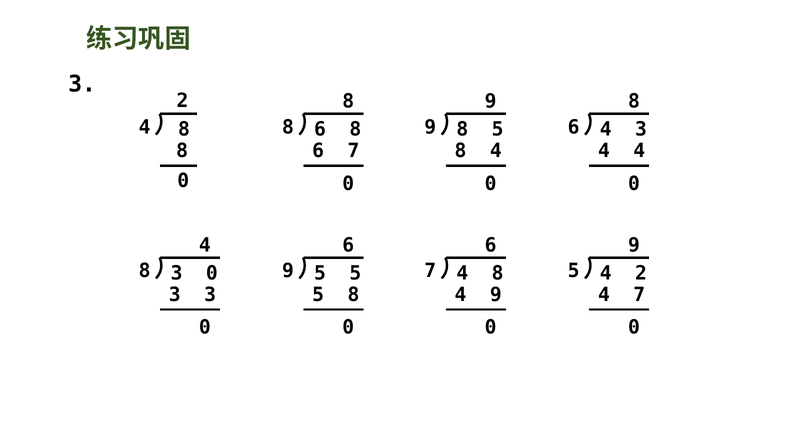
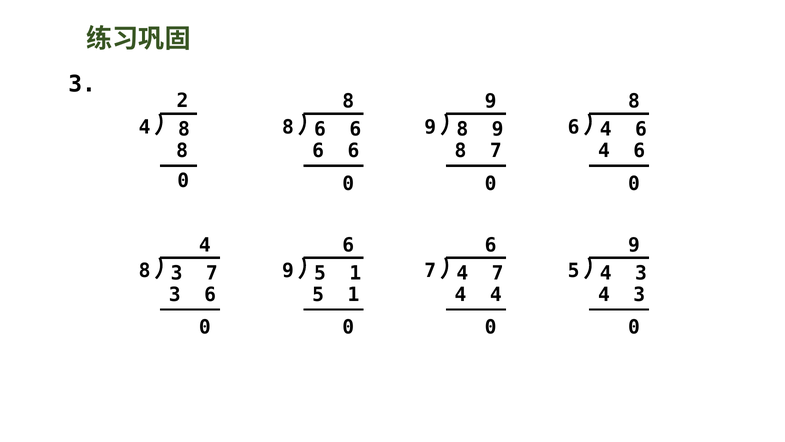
8: 8 -> 6 (355, 129)
8 5: 5 -> 9 (498, 129)
3: 3 -> 6 (641, 129)
7: 7 -> 6 (353, 151)
4: 4 -> 7 (496, 151)
4: 4 -> 6 (639, 151)
0: 0 -> 7 (212, 273)
5: 5 -> 1 (355, 273)
4 8: 8 -> 7 (498, 273)
2: 2 -> 3 (641, 273)
3 3: 3 -> 6 (210, 294)
8: 8 -> 1 (353, 294)
4 9: 9 -> 4 (496, 294)
7: 7 -> 3 (639, 294)
